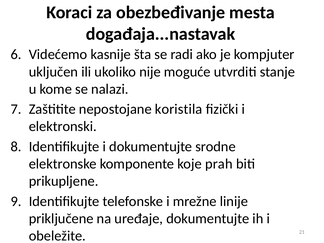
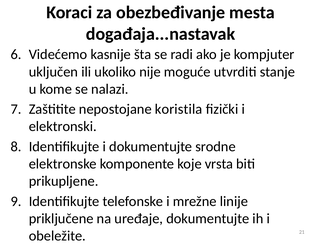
prah: prah -> vrsta (219, 164)
